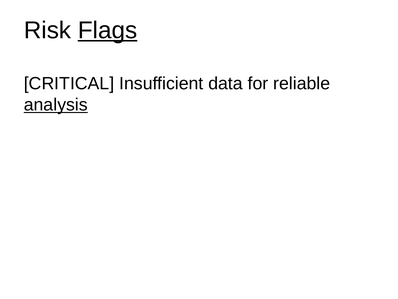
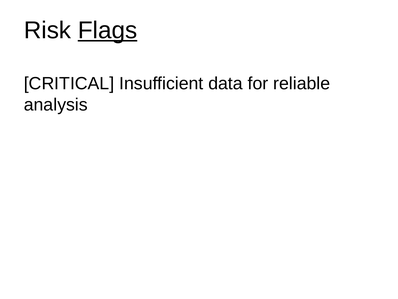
analysis underline: present -> none (56, 105)
